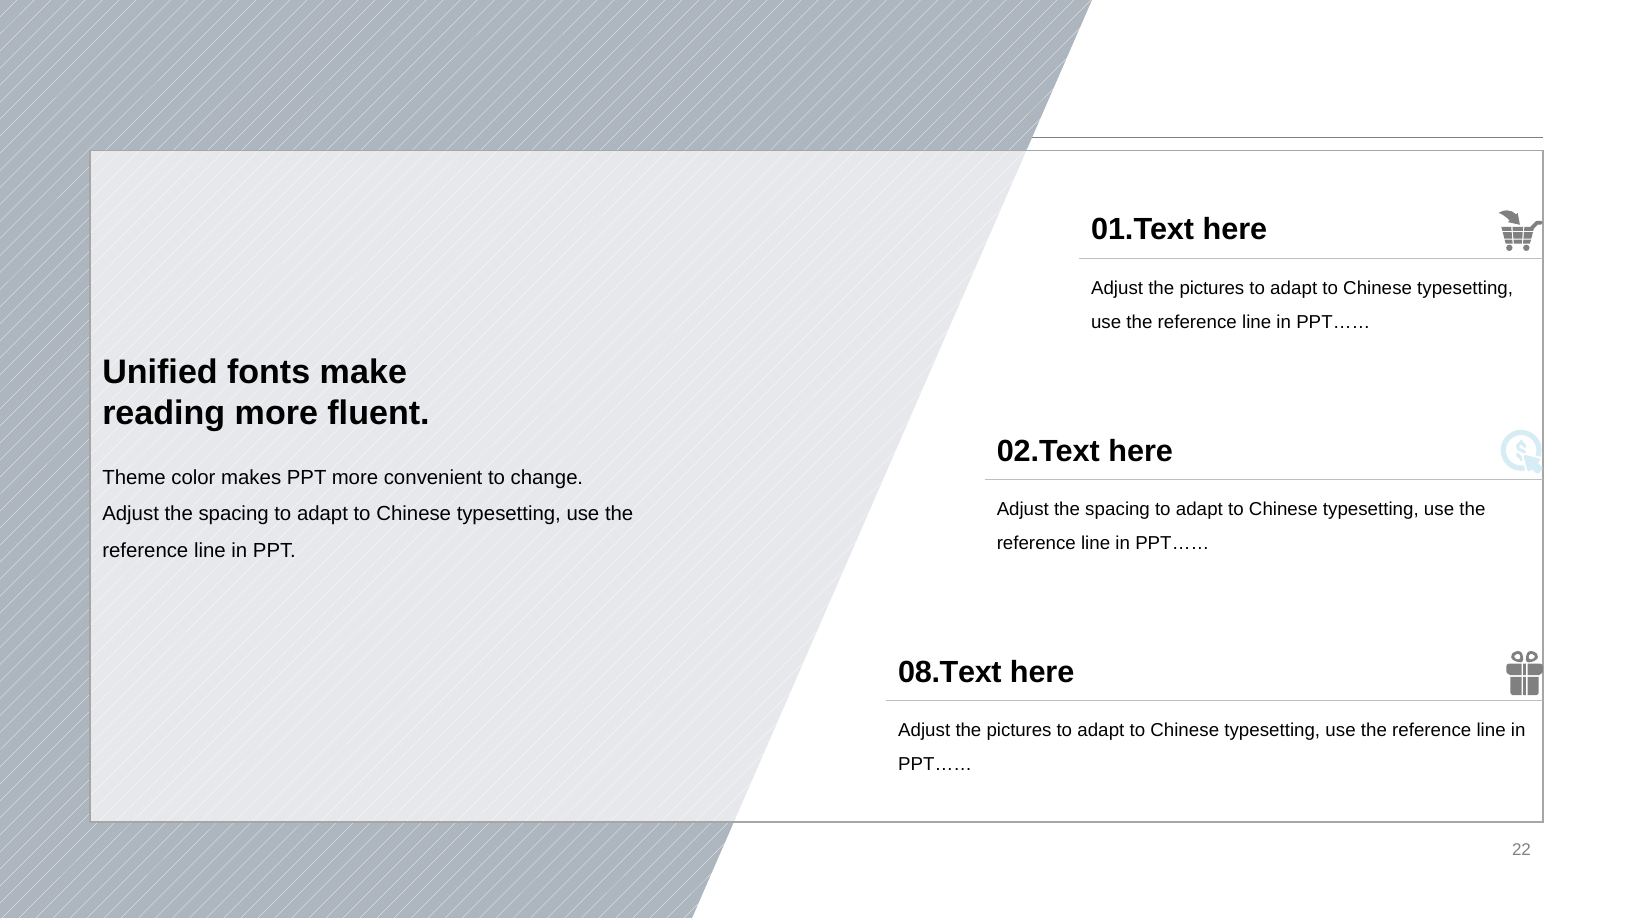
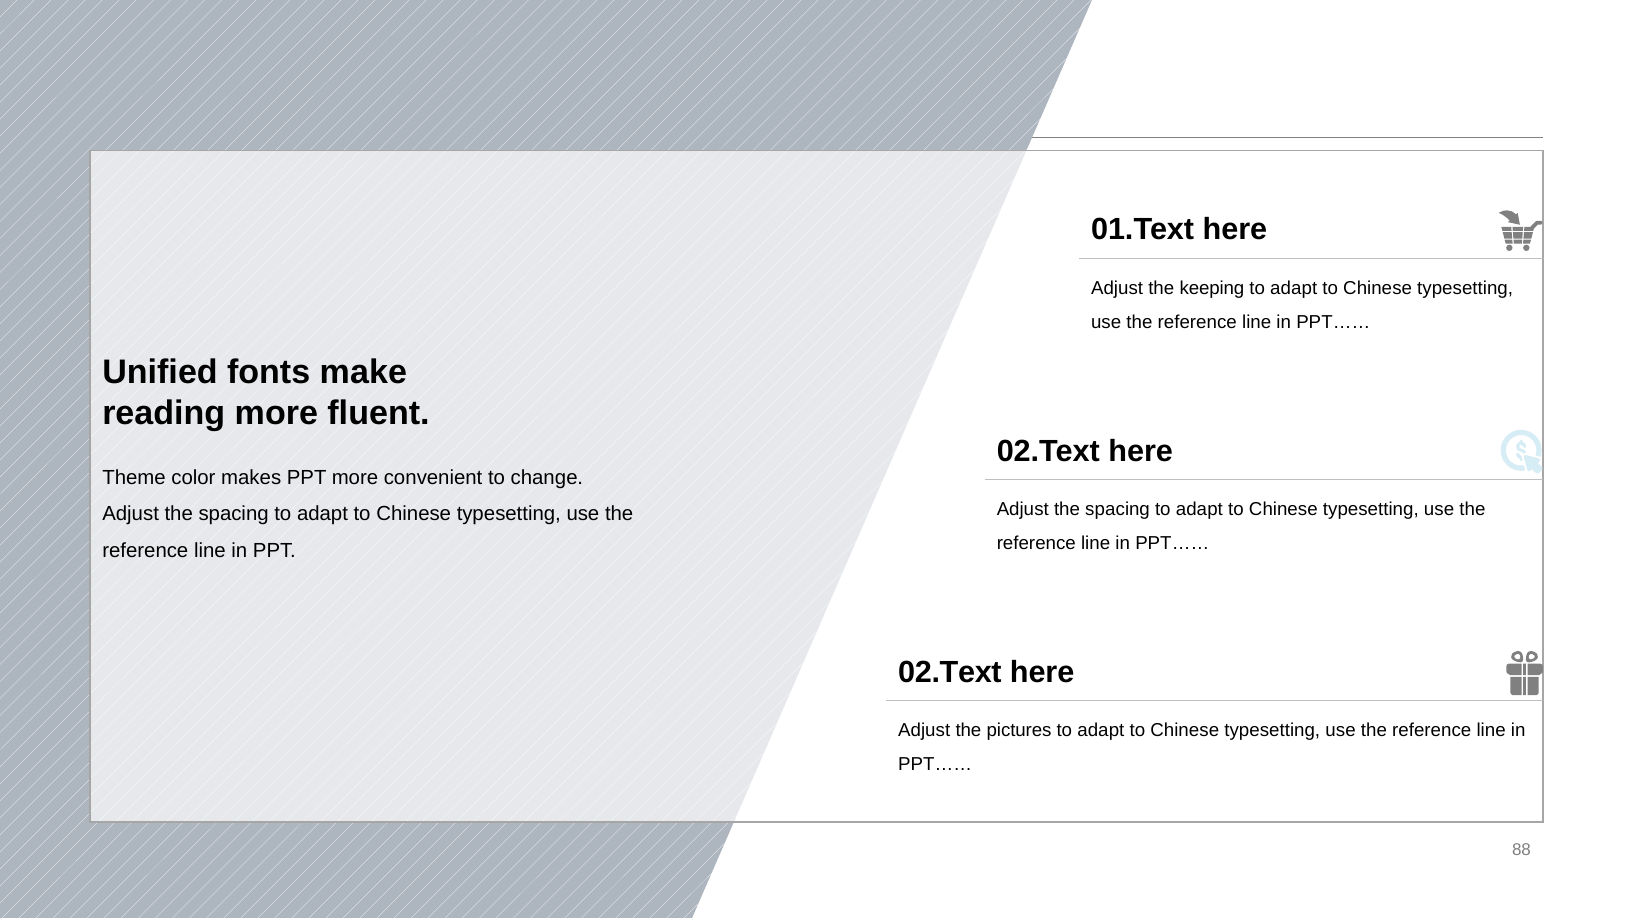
pictures: pictures -> keeping (1212, 288)
08.Text: 08.Text -> 02.Text (950, 673)
22: 22 -> 88 (1521, 851)
